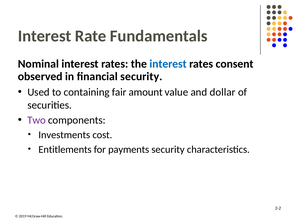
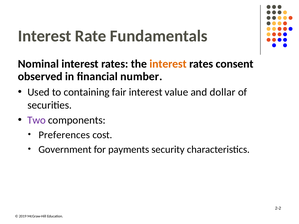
interest colour: blue -> orange (168, 64)
financial security: security -> number (141, 76)
fair amount: amount -> interest (146, 92)
Investments: Investments -> Preferences (64, 135)
Entitlements: Entitlements -> Government (65, 150)
